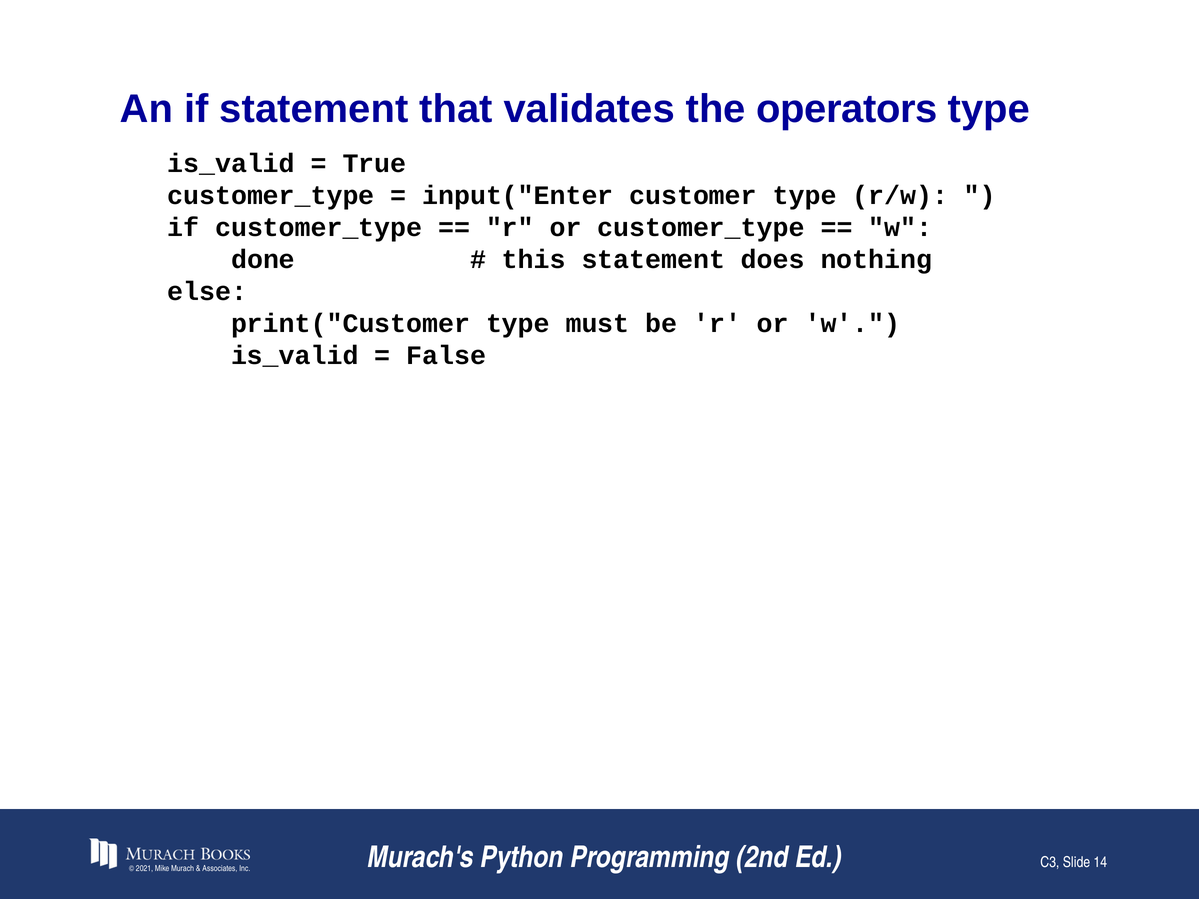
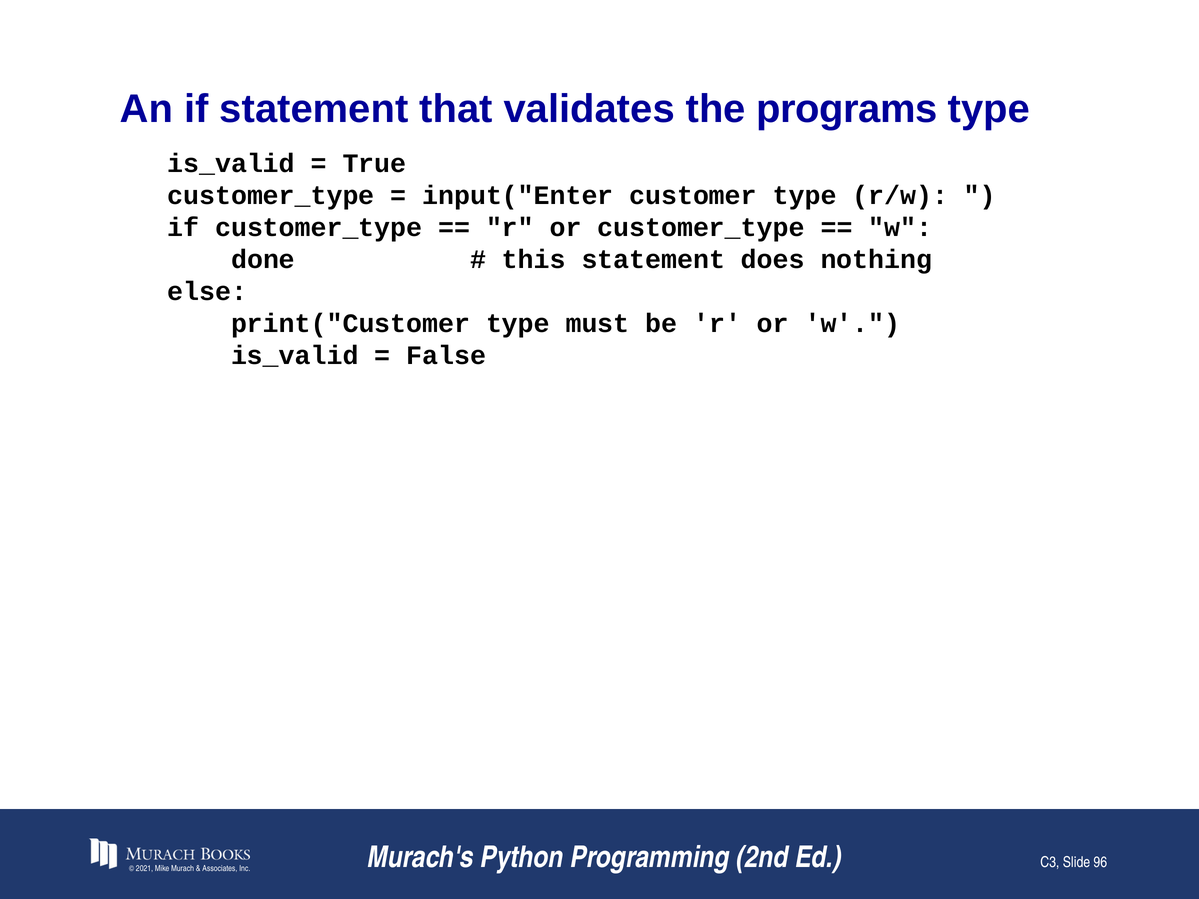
operators: operators -> programs (847, 109)
14: 14 -> 96 (1100, 863)
